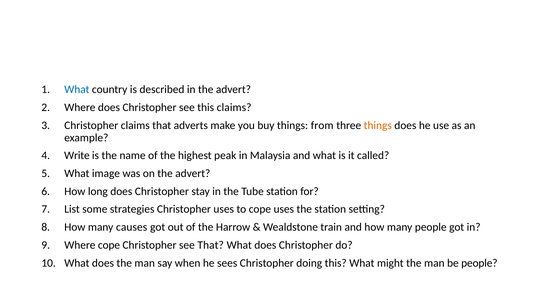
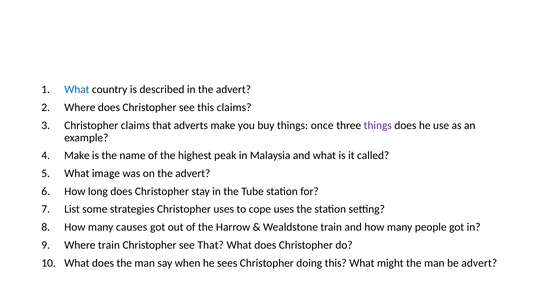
from: from -> once (322, 125)
things colour: orange -> purple (378, 125)
Write: Write -> Make (77, 155)
Where cope: cope -> train (109, 245)
be people: people -> advert (479, 262)
